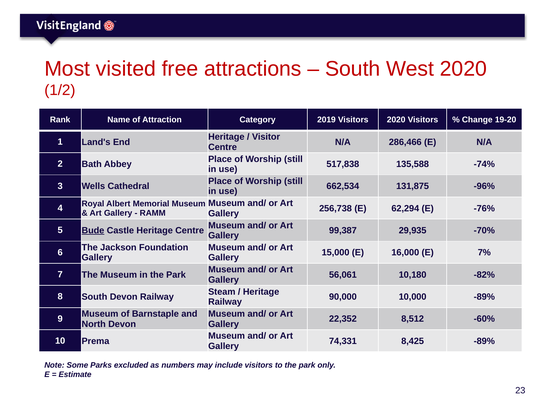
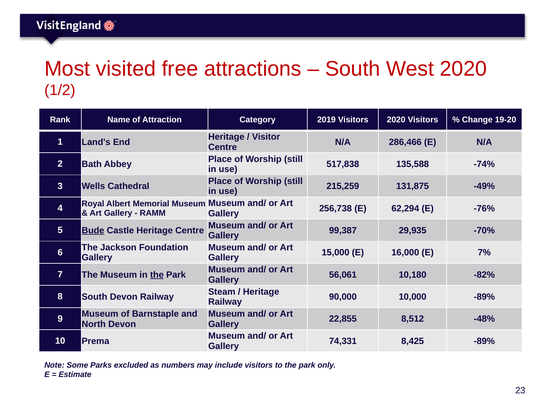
662,534: 662,534 -> 215,259 (343, 186)
-96%: -96% -> -49% (484, 186)
the underline: none -> present (157, 275)
22,352: 22,352 -> 22,855 (343, 319)
-60%: -60% -> -48% (484, 319)
